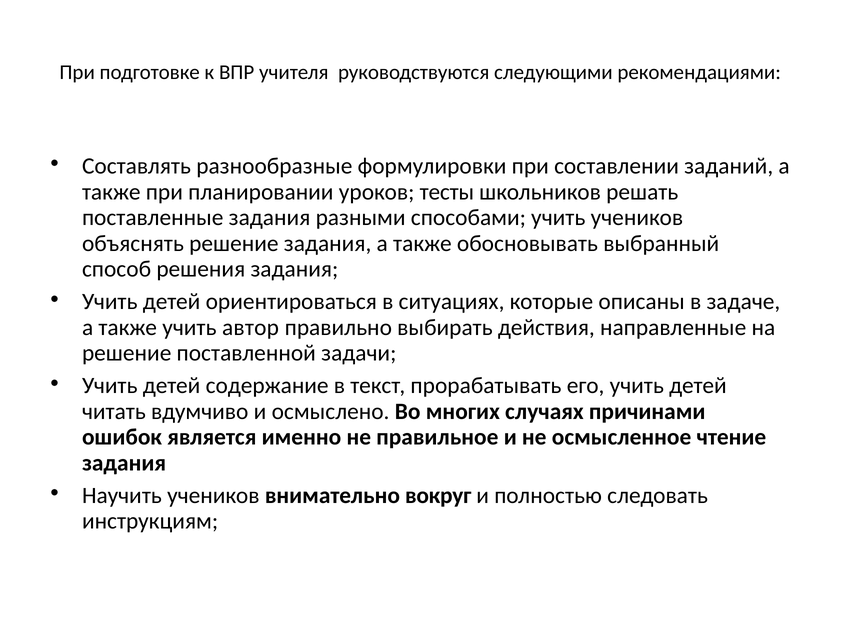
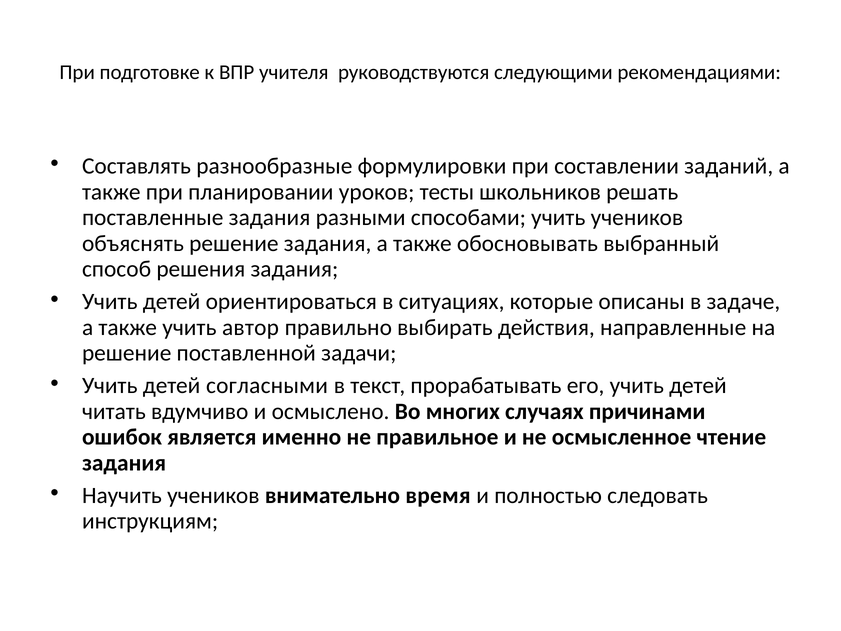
содержание: содержание -> согласными (267, 385)
вокруг: вокруг -> время (438, 495)
